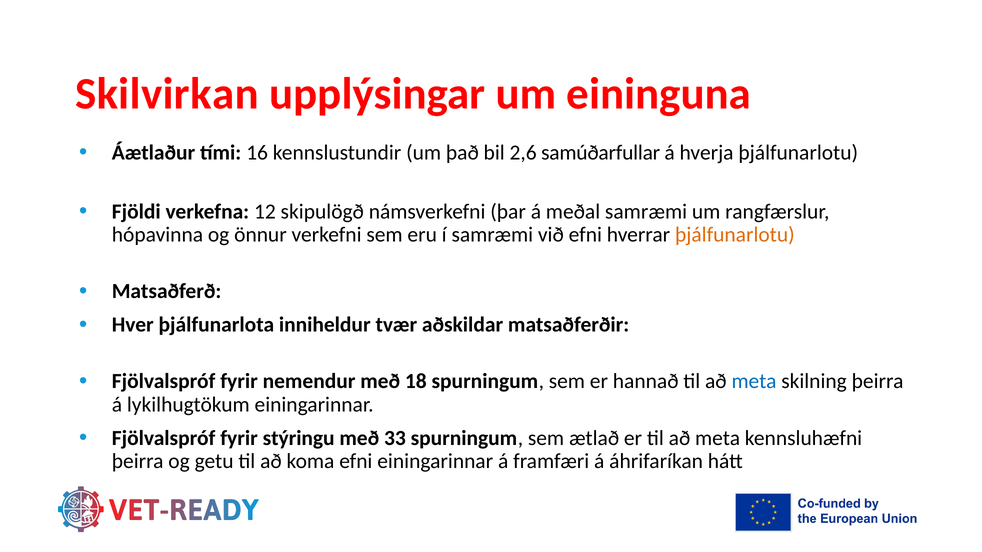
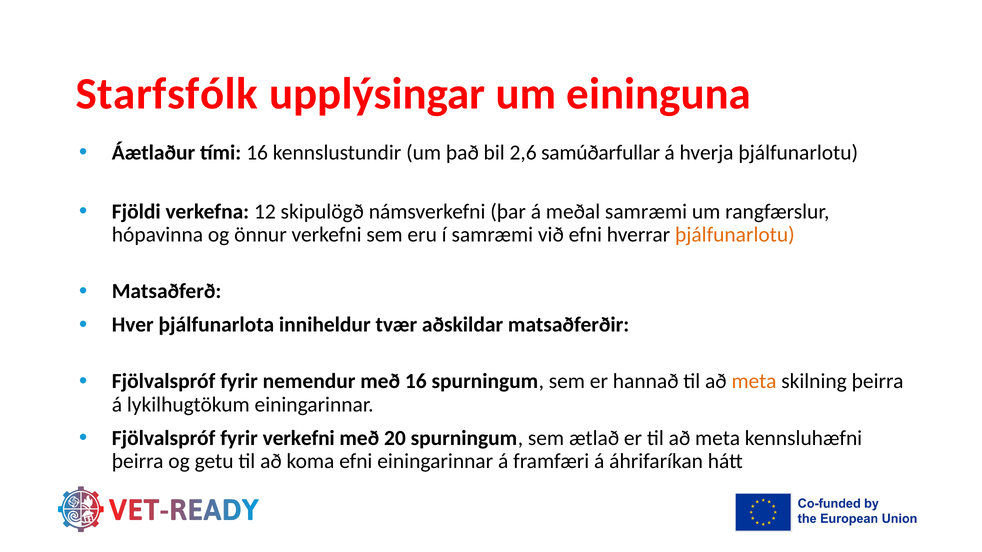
Skilvirkan: Skilvirkan -> Starfsfólk (167, 94)
með 18: 18 -> 16 (416, 382)
meta colour: blue -> orange (754, 382)
fyrir stýringu: stýringu -> verkefni (299, 438)
33: 33 -> 20 (395, 438)
